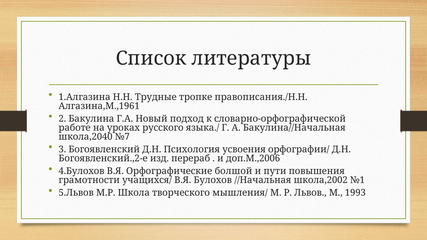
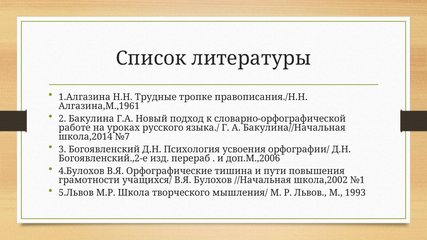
школа,2040: школа,2040 -> школа,2014 (86, 137)
болшой: болшой -> тишина (234, 171)
